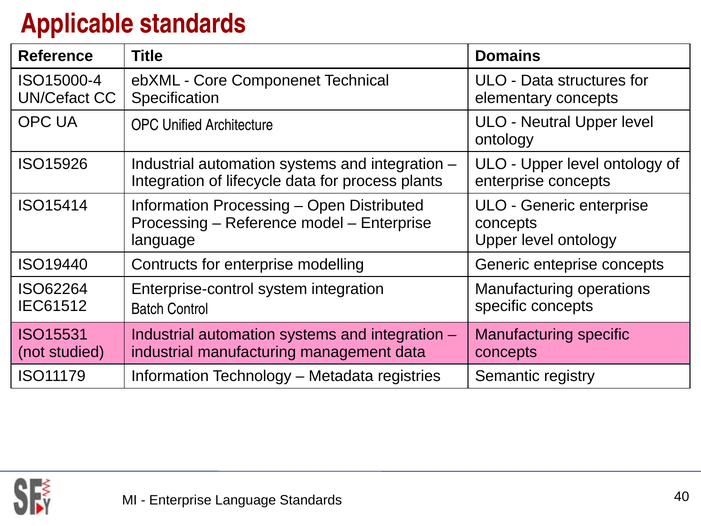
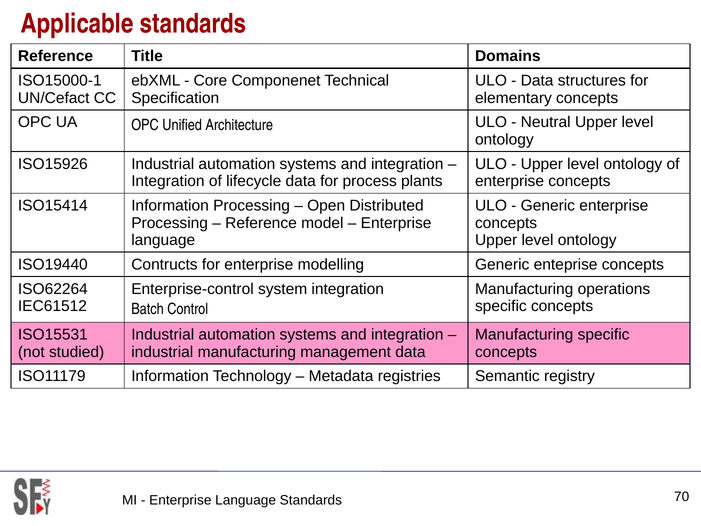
ISO15000-4: ISO15000-4 -> ISO15000-1 (60, 81)
40: 40 -> 70 (682, 496)
